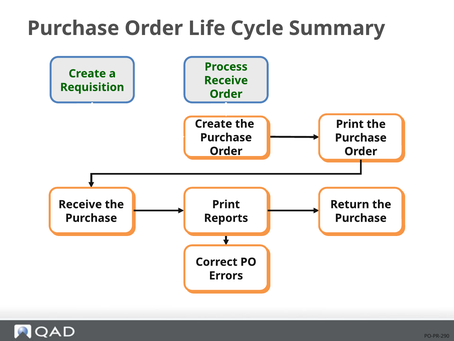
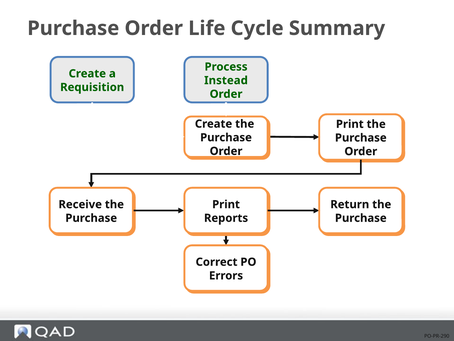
Receive: Receive -> Instead (226, 80)
